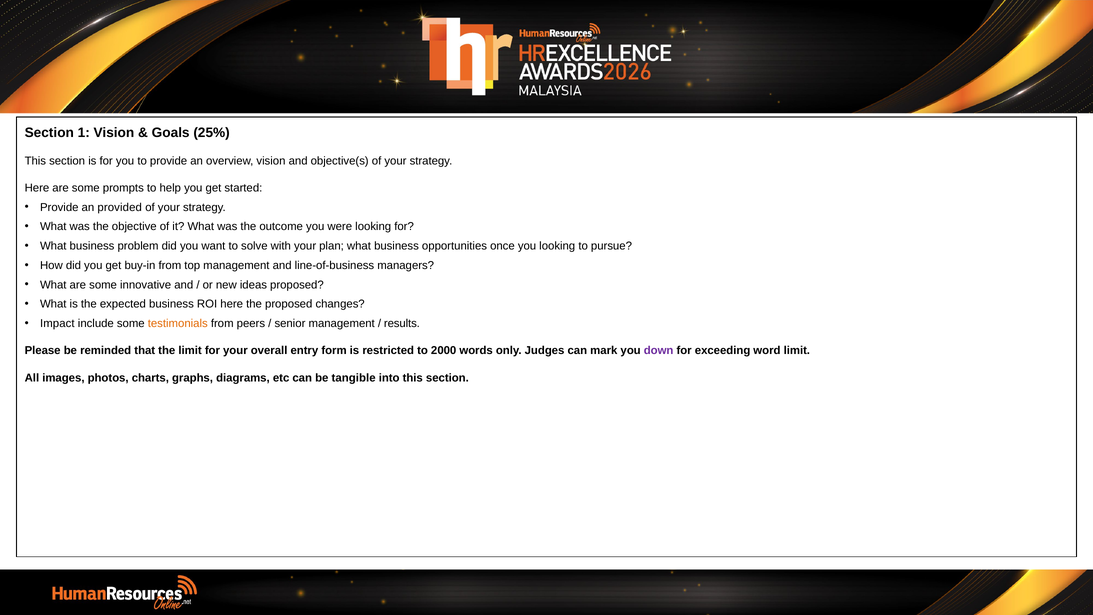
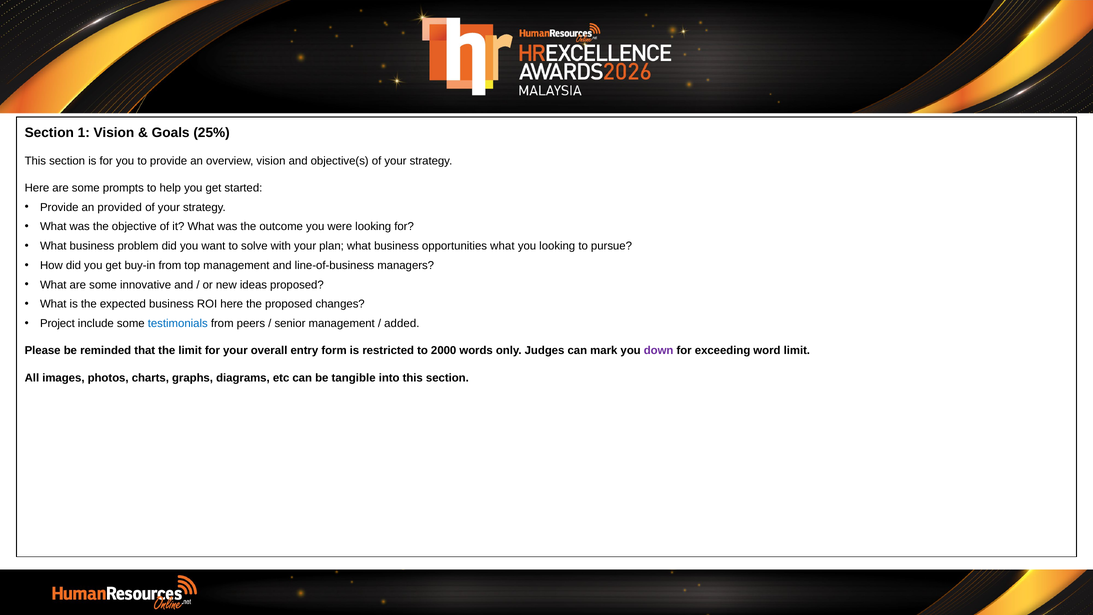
opportunities once: once -> what (502, 246)
Impact: Impact -> Project (57, 323)
testimonials colour: orange -> blue (178, 323)
results: results -> added (402, 323)
